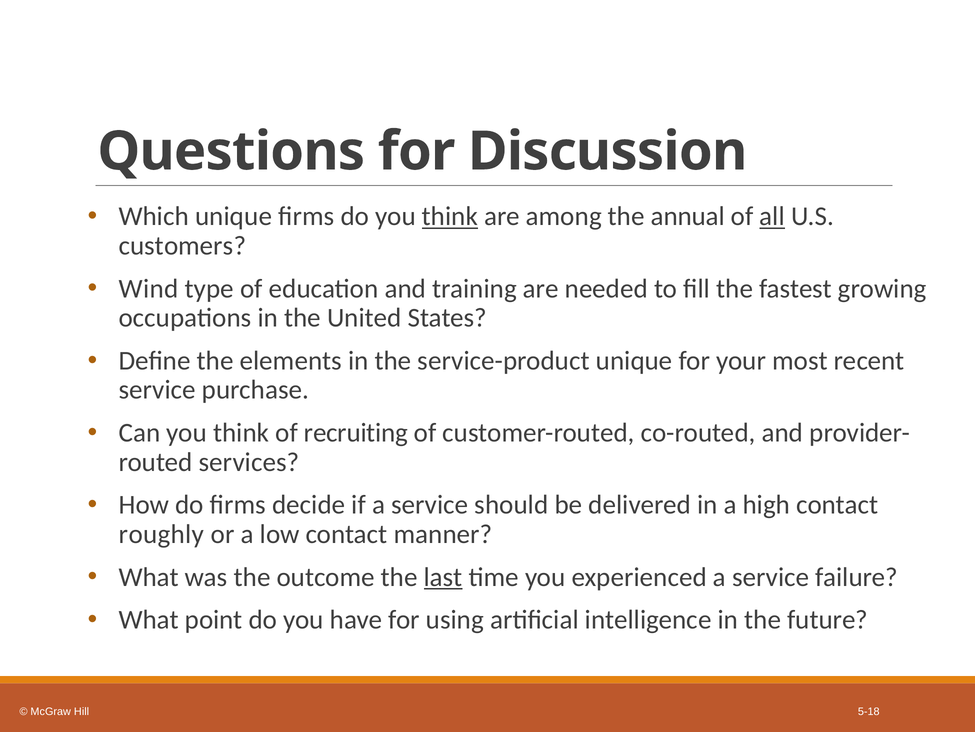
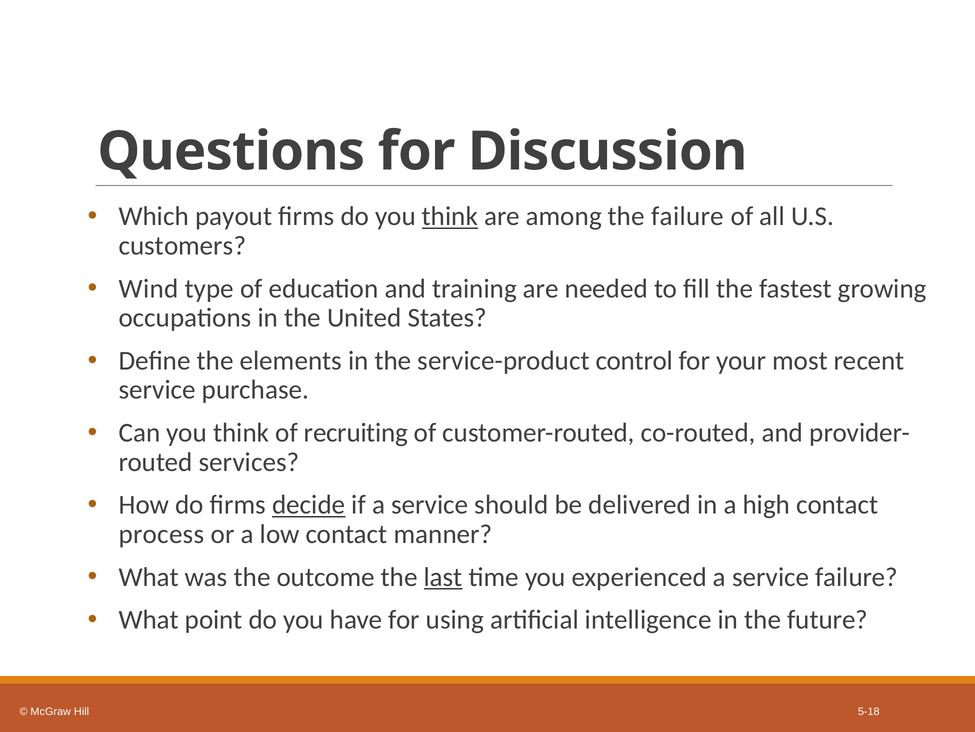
Which unique: unique -> payout (234, 216)
the annual: annual -> failure (688, 216)
all underline: present -> none (772, 216)
service-product unique: unique -> control (634, 360)
decide underline: none -> present (309, 504)
roughly: roughly -> process (161, 534)
